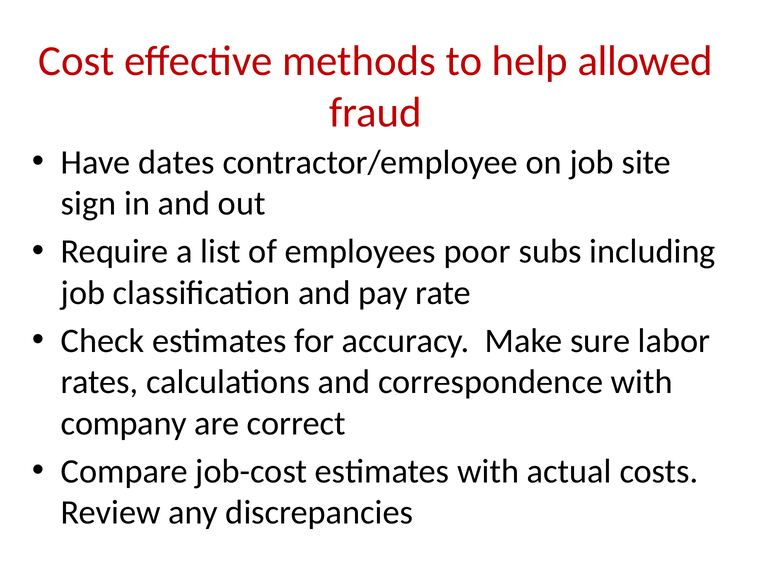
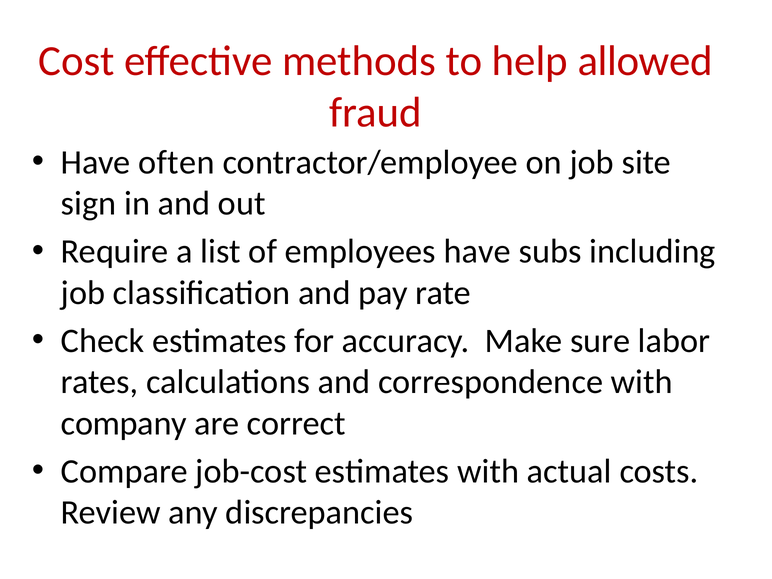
dates: dates -> often (176, 162)
employees poor: poor -> have (477, 252)
